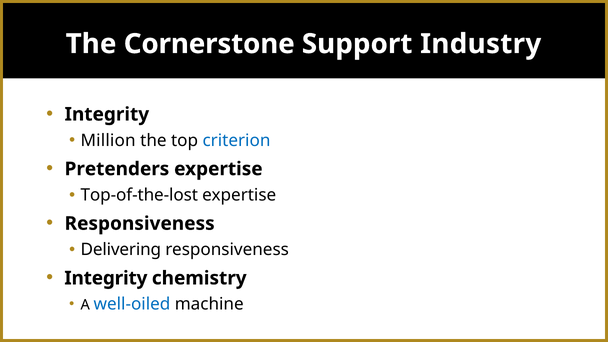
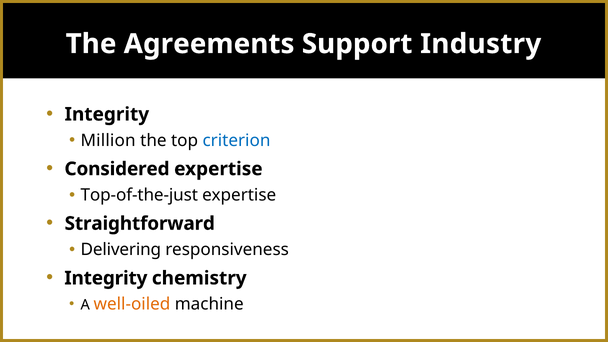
Cornerstone: Cornerstone -> Agreements (209, 44)
Pretenders: Pretenders -> Considered (117, 169)
Top-of-the-lost: Top-of-the-lost -> Top-of-the-just (139, 195)
Responsiveness: Responsiveness -> Straightforward (140, 224)
well-oiled colour: blue -> orange (132, 304)
